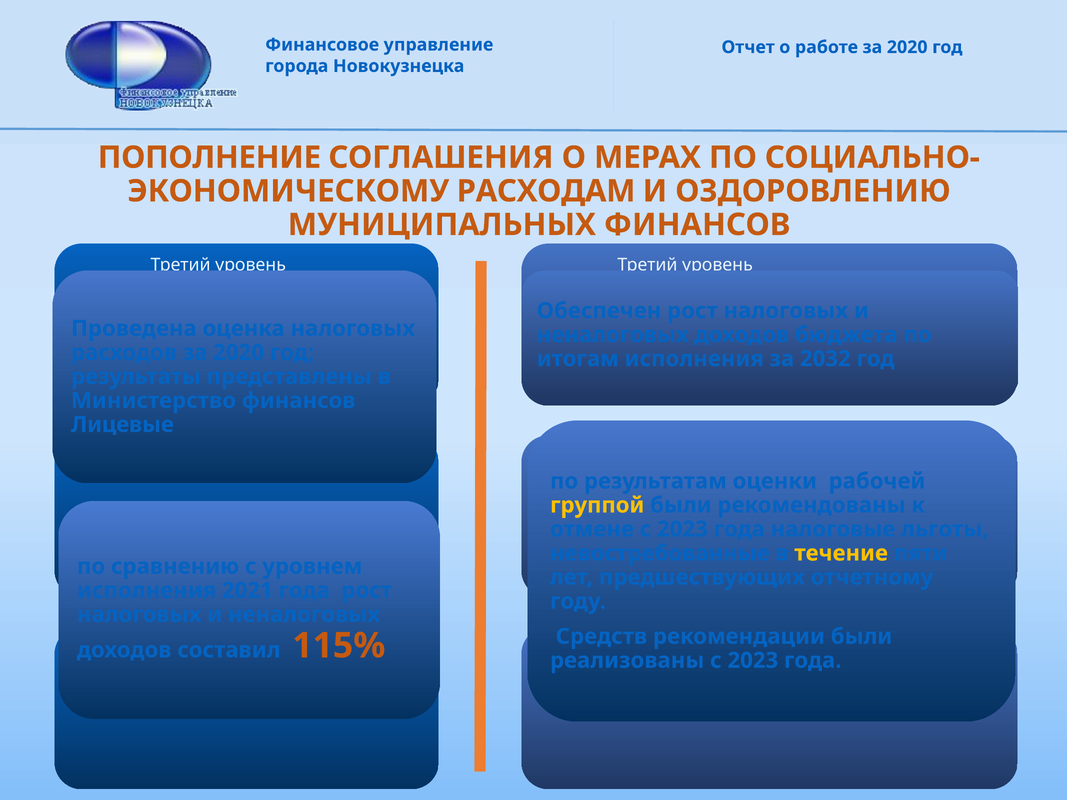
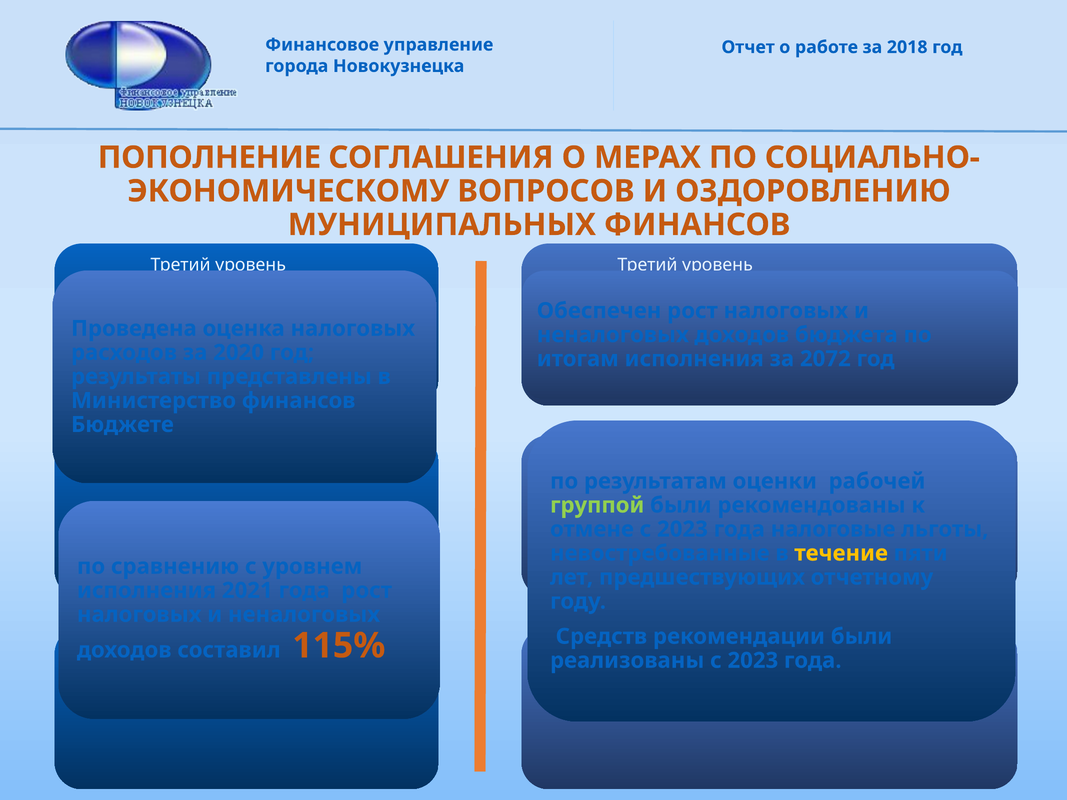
2020: 2020 -> 2018 (907, 47)
РАСХОДАМ: РАСХОДАМ -> ВОПРОСОВ (546, 191)
2032: 2032 -> 2072 (825, 359)
Лицевые: Лицевые -> Бюджете (122, 425)
группой colour: yellow -> light green (597, 505)
